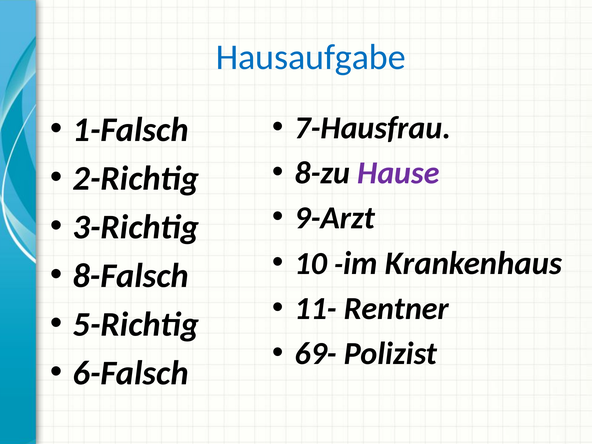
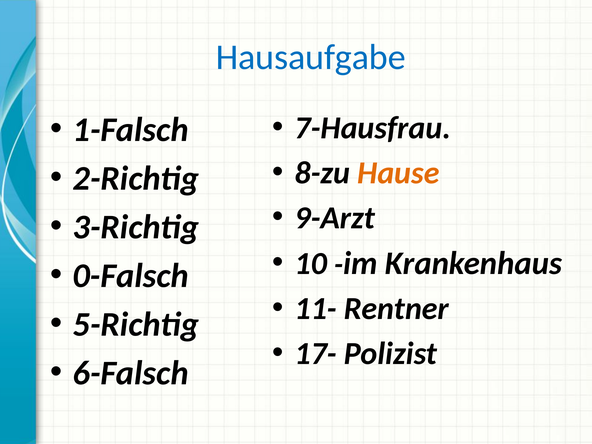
Hause colour: purple -> orange (398, 173)
8-Falsch: 8-Falsch -> 0-Falsch (131, 276)
69-: 69- -> 17- (316, 354)
